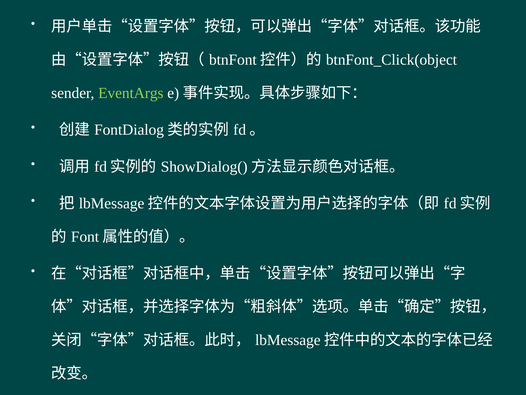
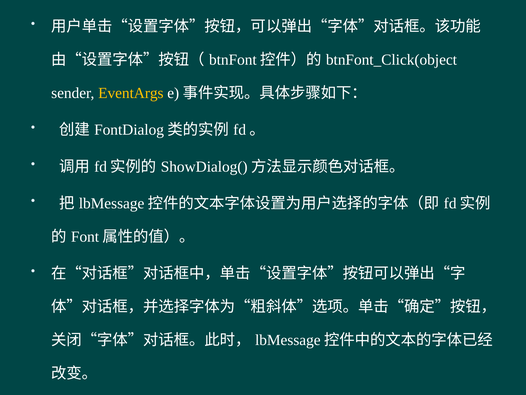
EventArgs colour: light green -> yellow (131, 93)
